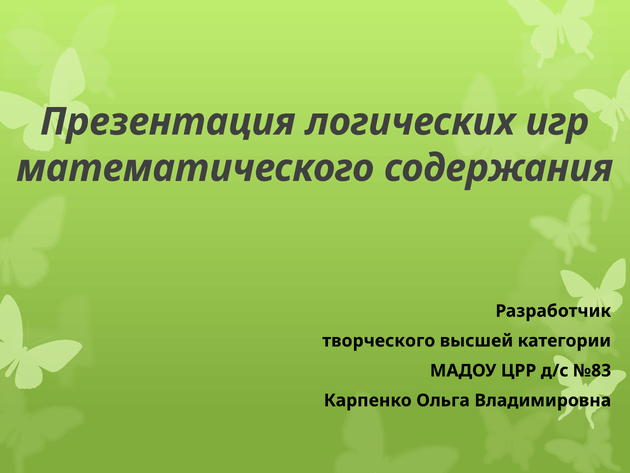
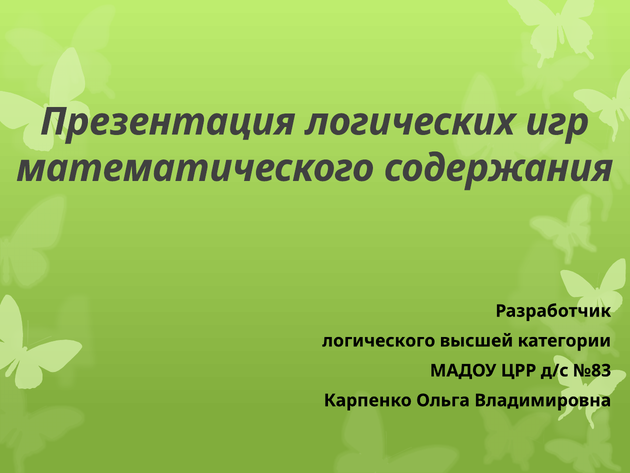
творческого: творческого -> логического (379, 340)
